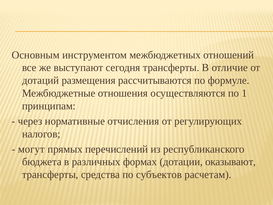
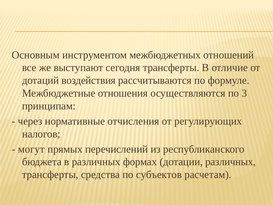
размещения: размещения -> воздействия (89, 80)
1: 1 -> 3 (244, 93)
дотации оказывают: оказывают -> различных (231, 162)
